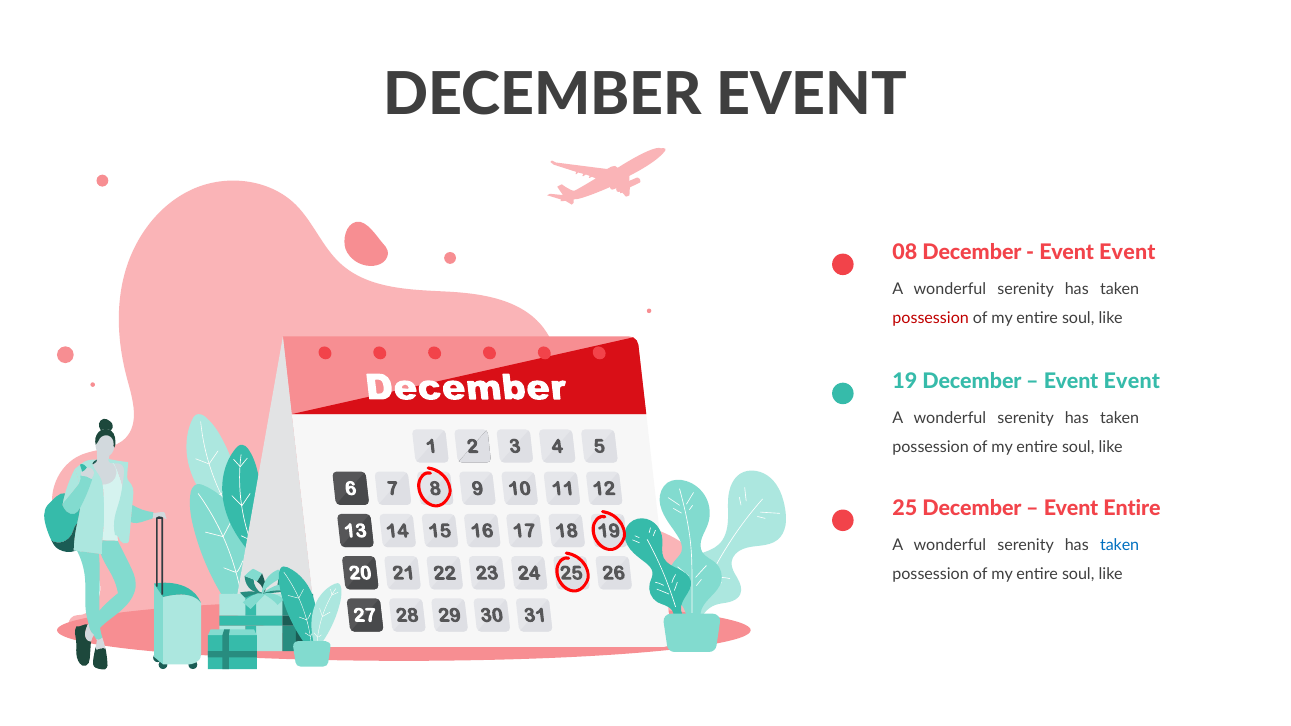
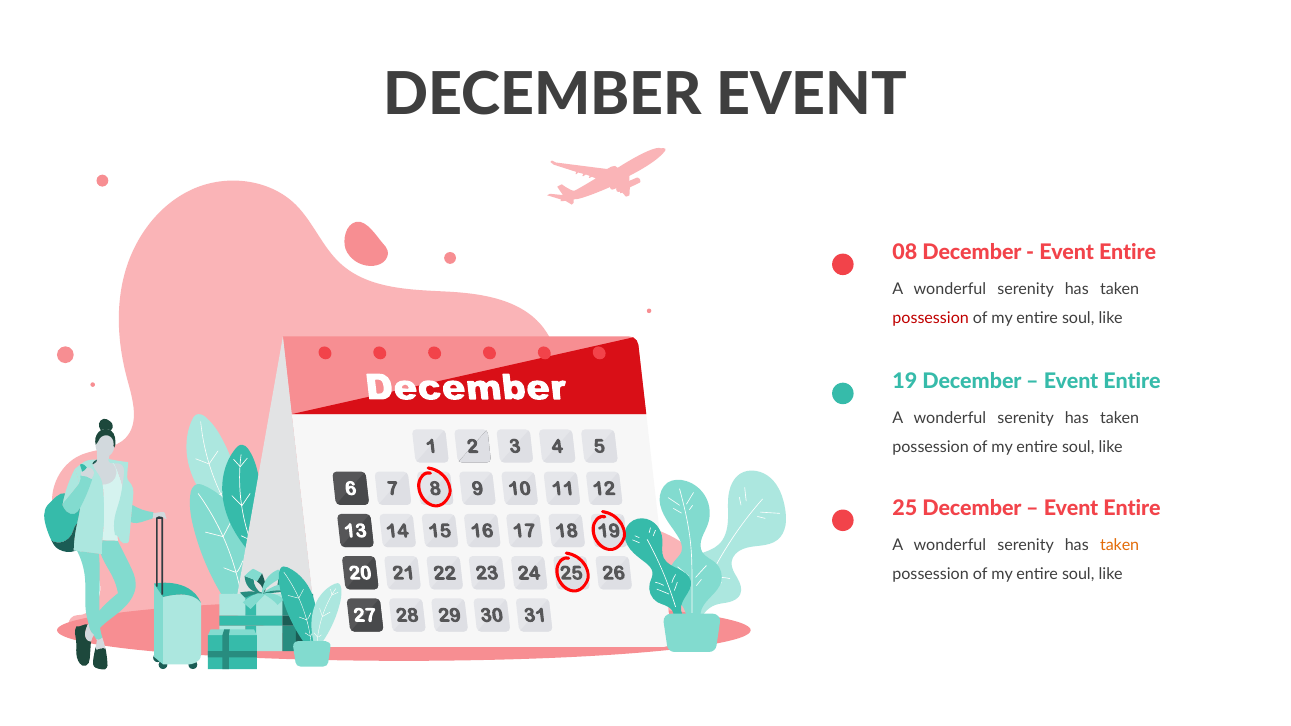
Event: Event -> Entire (1128, 252)
Event: Event -> Entire (1132, 381)
taken colour: blue -> orange (1120, 546)
